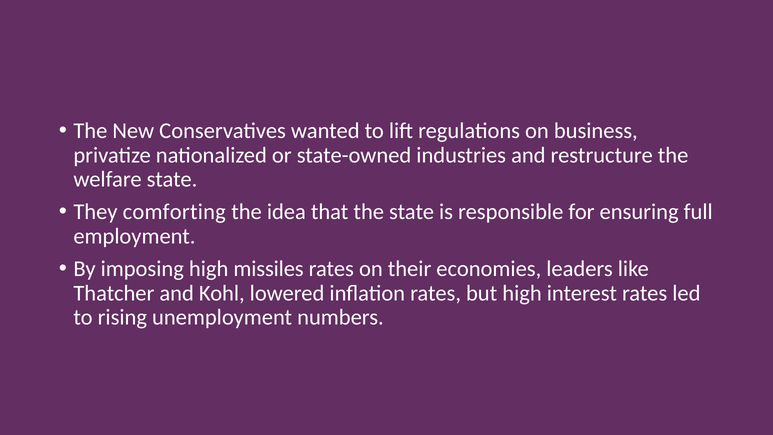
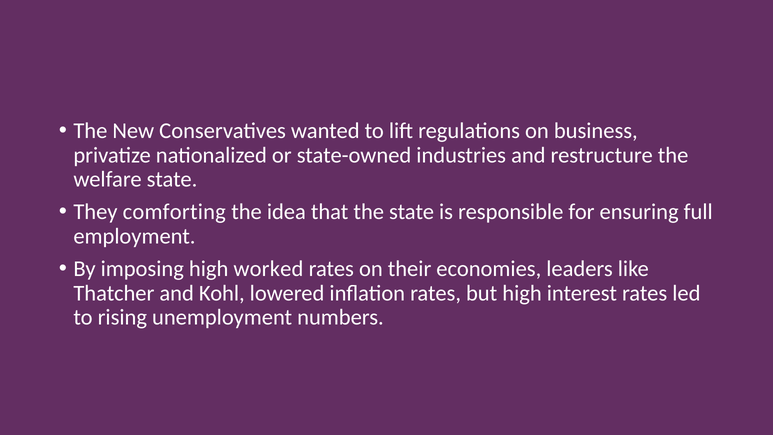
missiles: missiles -> worked (268, 269)
